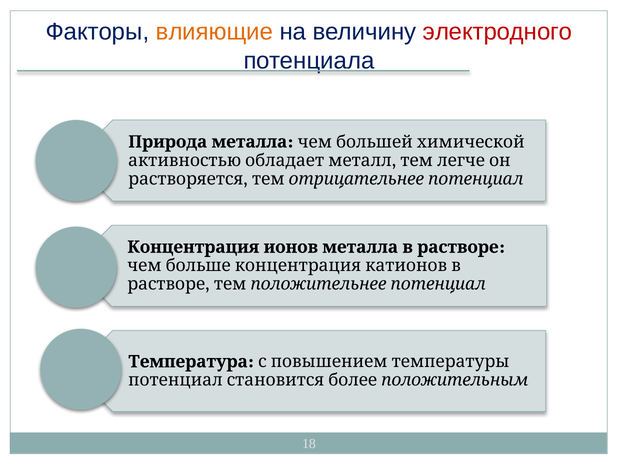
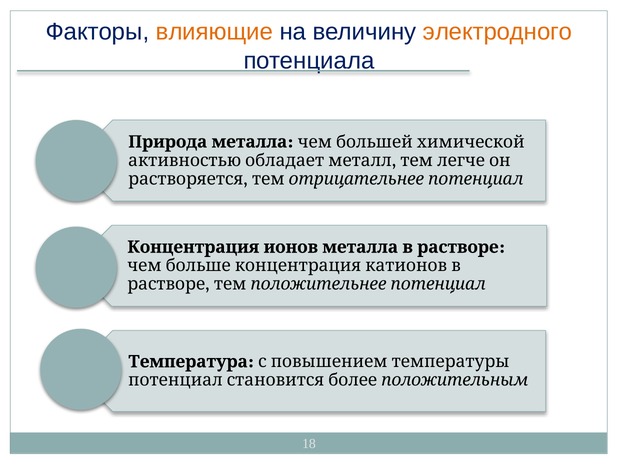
электродного colour: red -> orange (498, 32)
